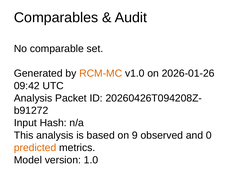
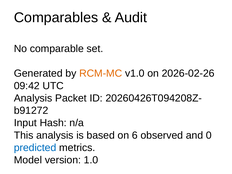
2026-01-26: 2026-01-26 -> 2026-02-26 (188, 73)
9: 9 -> 6 (135, 135)
predicted colour: orange -> blue (35, 148)
